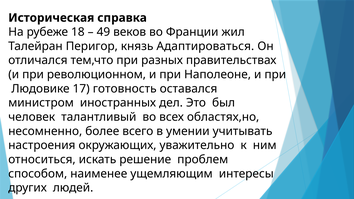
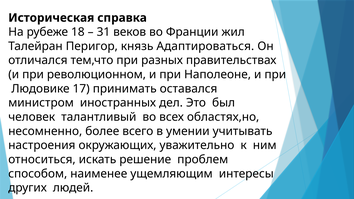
49: 49 -> 31 (103, 32)
готовность: готовность -> принимать (125, 89)
